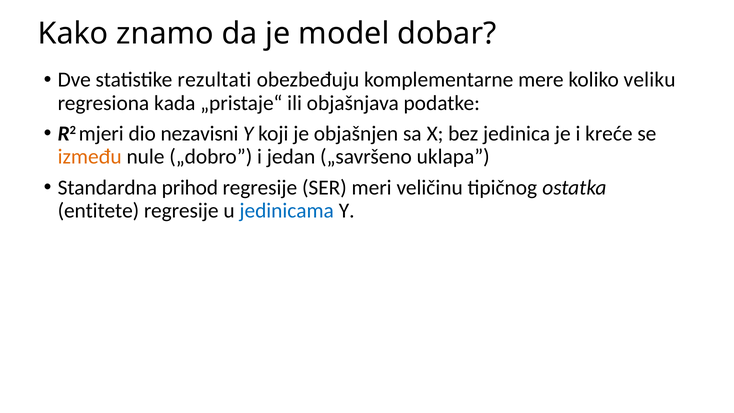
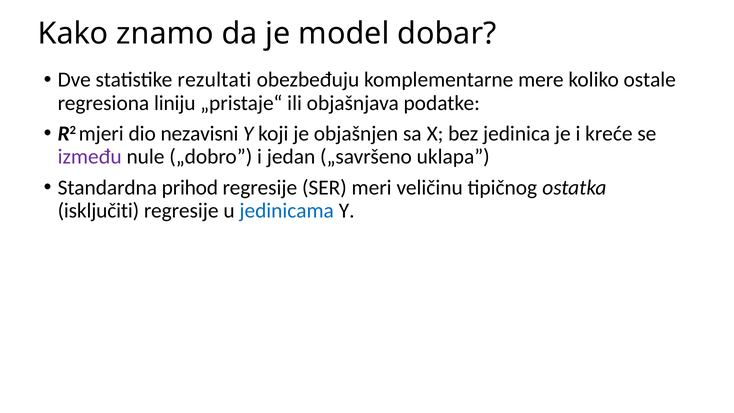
veliku: veliku -> ostale (650, 80)
kada: kada -> liniju (175, 103)
između colour: orange -> purple (90, 157)
entitete: entitete -> isključiti (98, 211)
